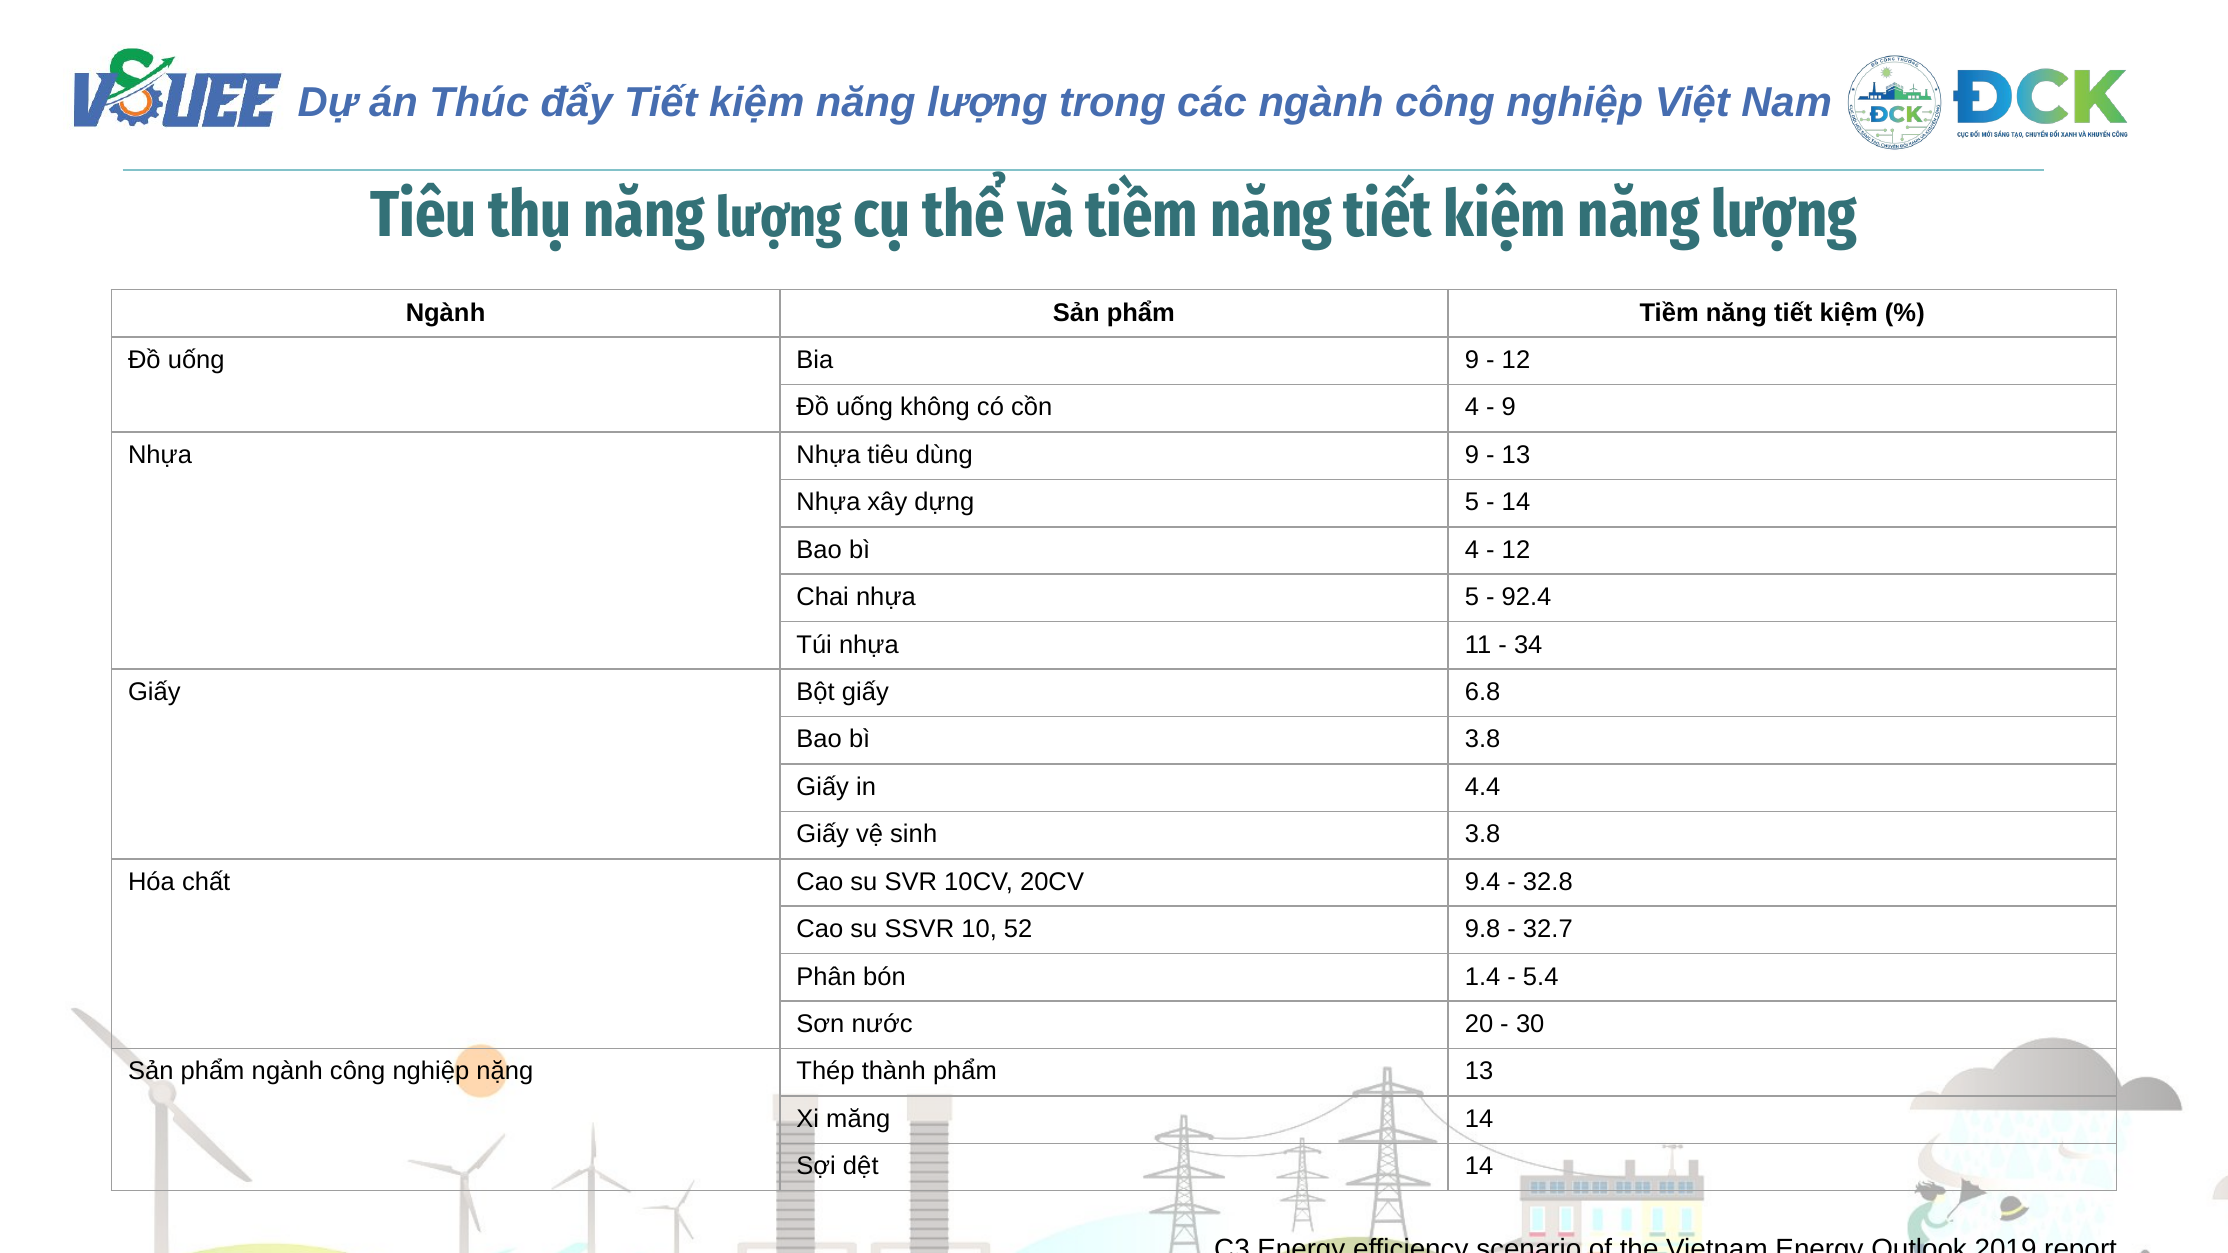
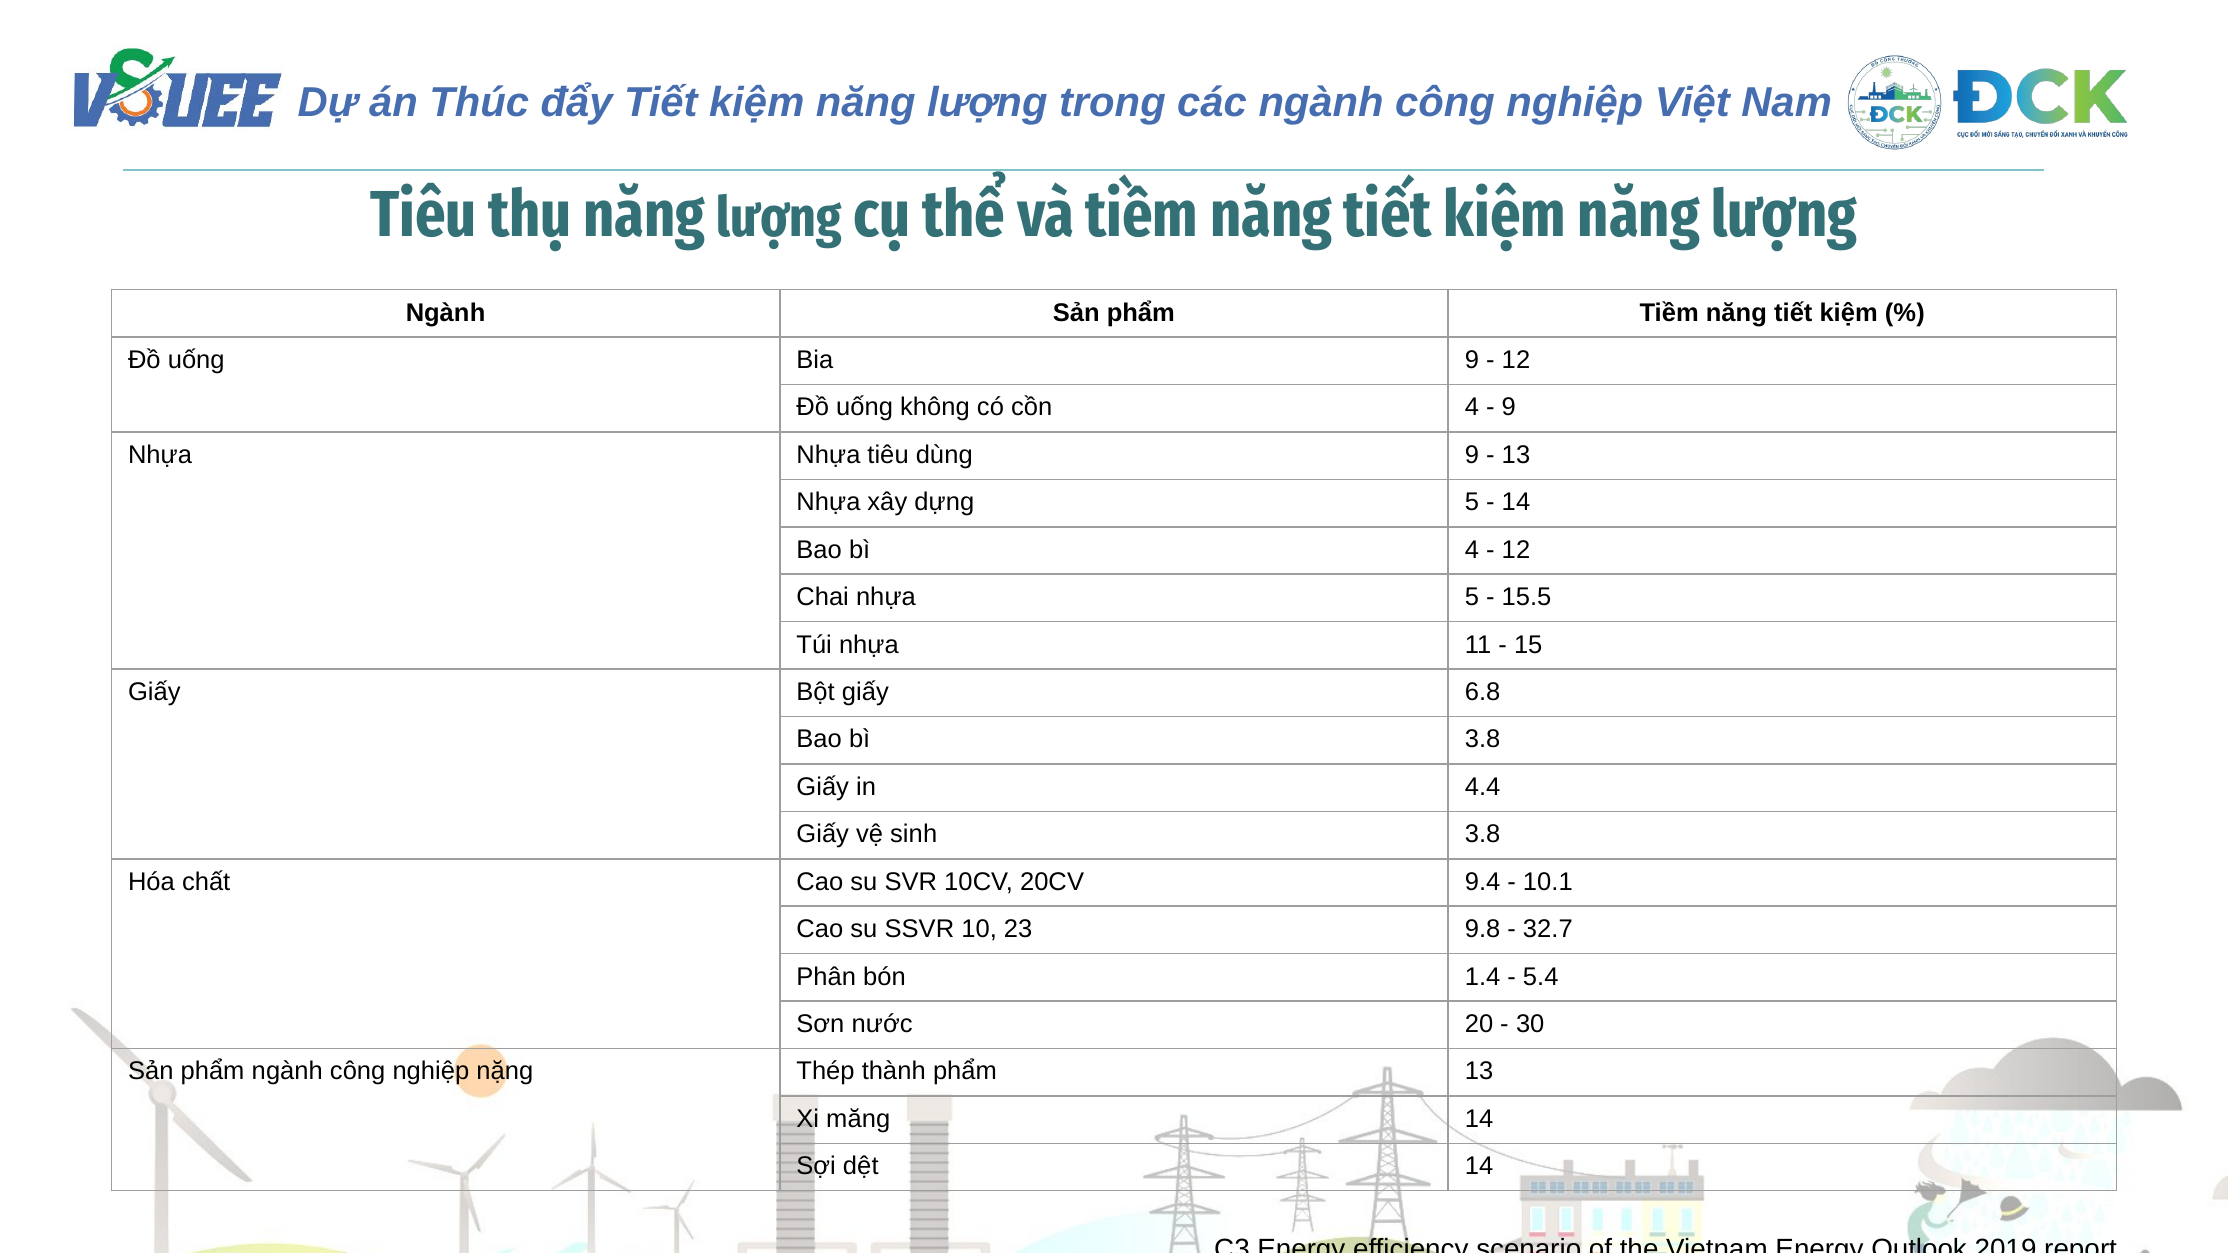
92.4: 92.4 -> 15.5 (1526, 597)
34: 34 -> 15 (1528, 645)
32.8: 32.8 -> 10.1 (1548, 882)
52: 52 -> 23 (1018, 929)
